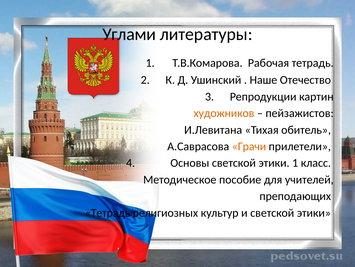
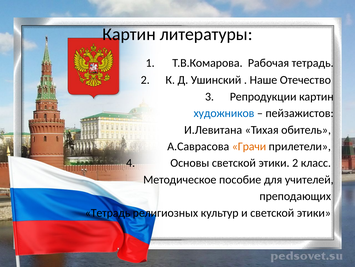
Углами: Углами -> Картин (129, 34)
художников colour: orange -> blue (224, 113)
этики 1: 1 -> 2 (295, 163)
